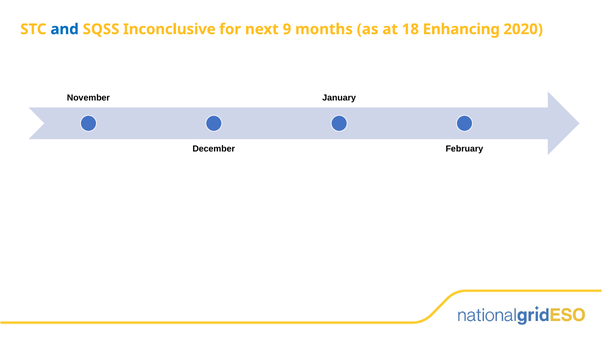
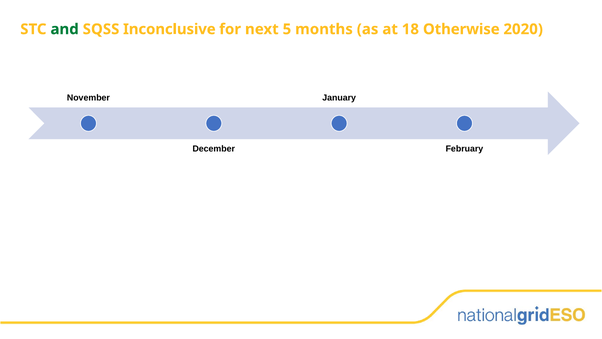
and colour: blue -> green (65, 29)
9: 9 -> 5 (287, 29)
Enhancing: Enhancing -> Otherwise (461, 29)
